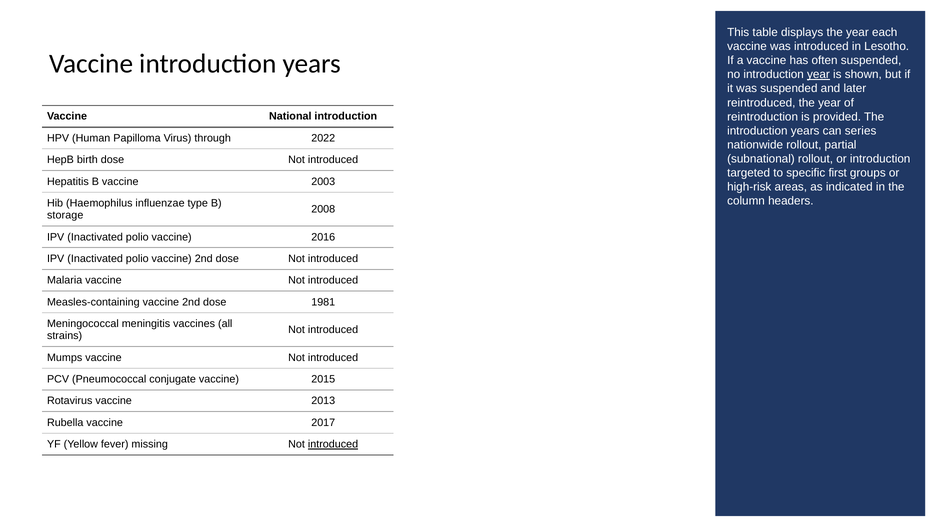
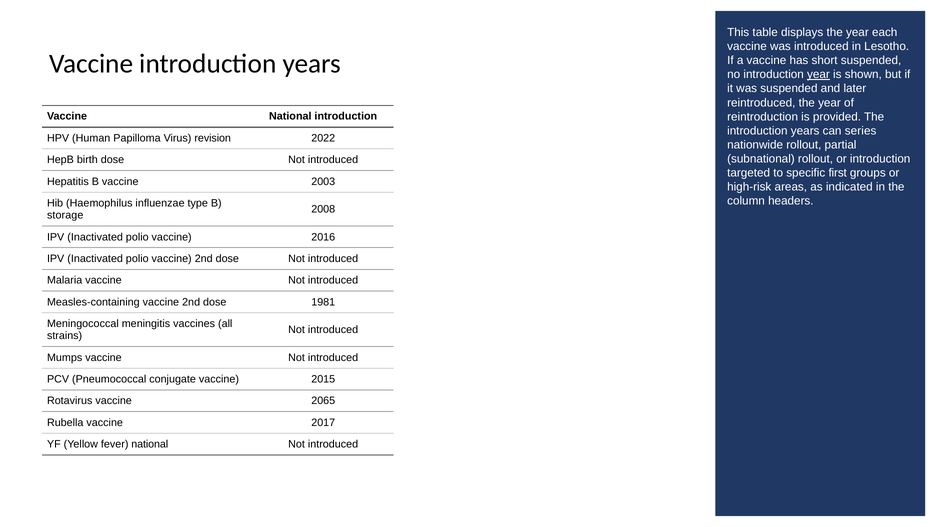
often: often -> short (825, 60)
Virus through: through -> revision (213, 138)
2013: 2013 -> 2065 (323, 401)
fever missing: missing -> national (150, 444)
introduced underline: present -> none (333, 444)
